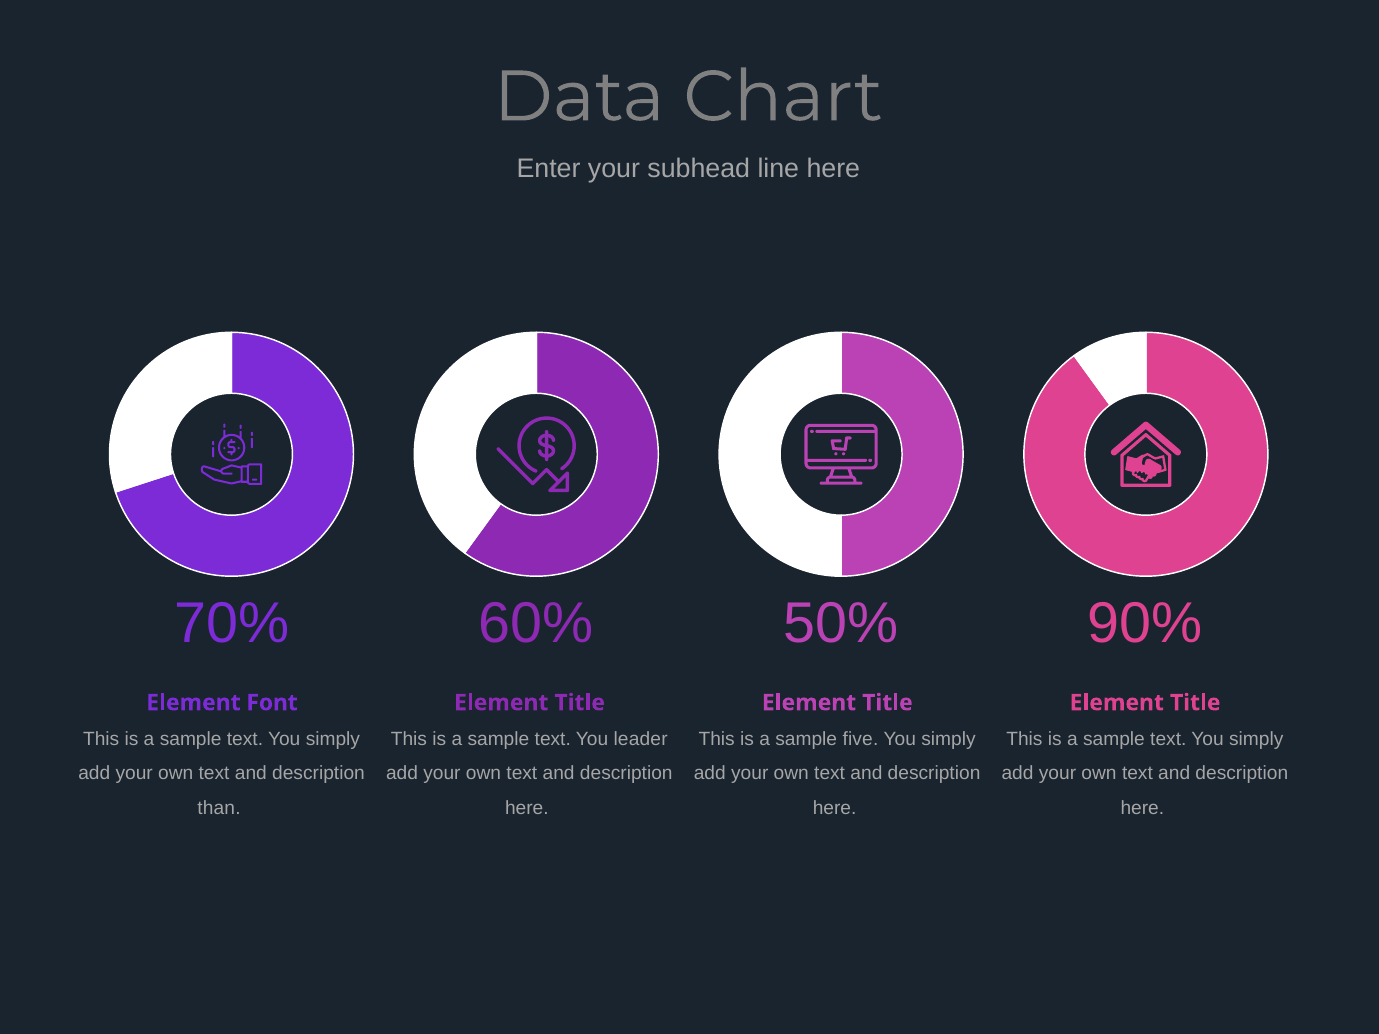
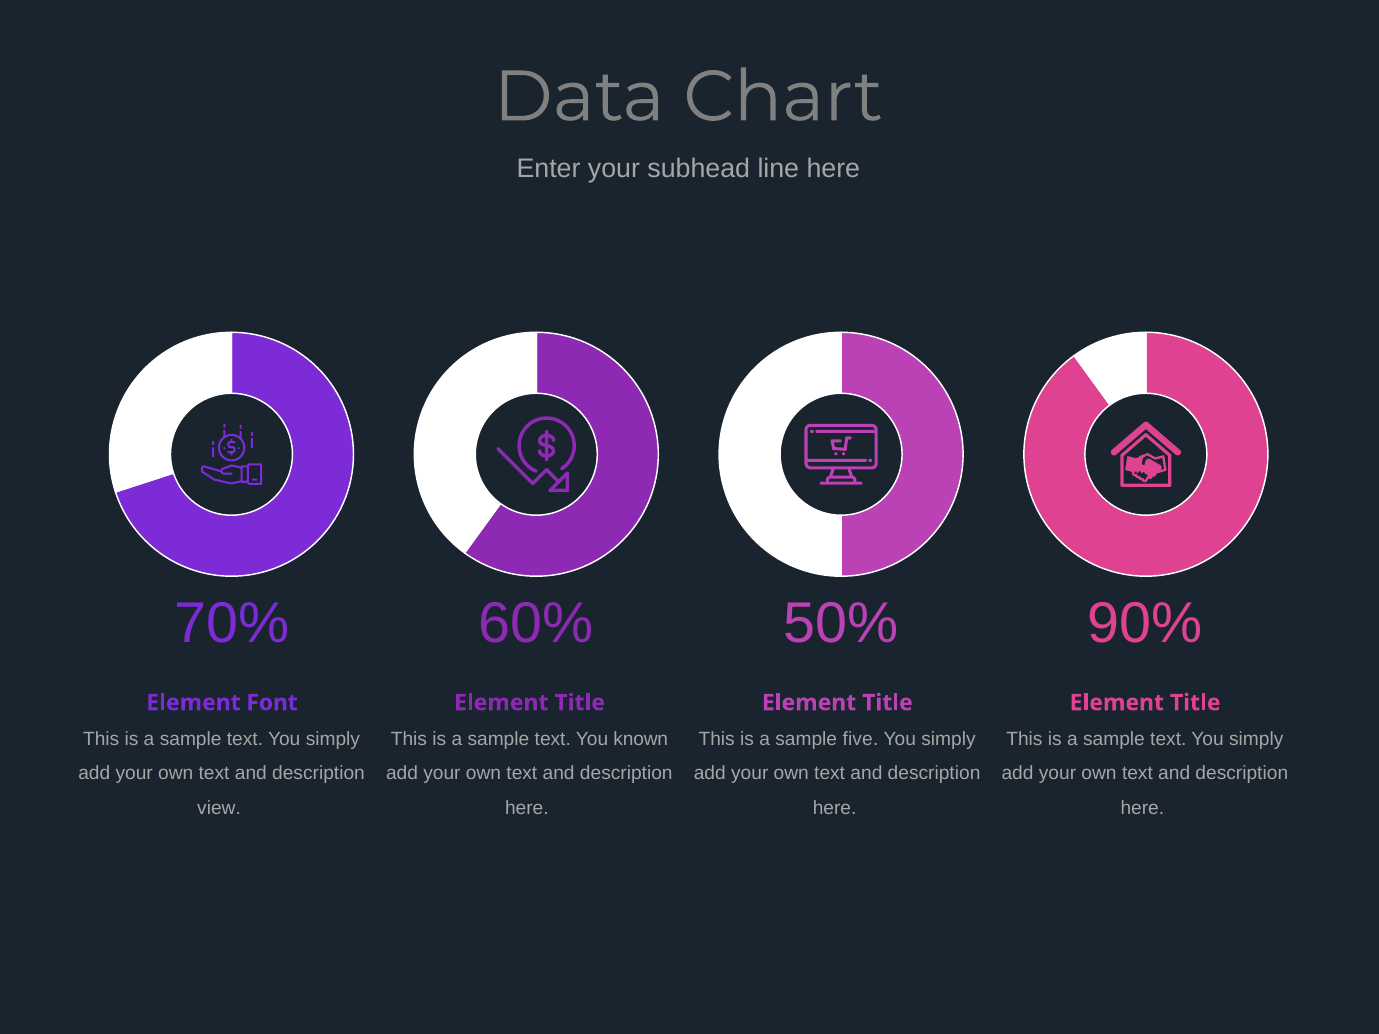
leader: leader -> known (641, 739)
than: than -> view (219, 808)
